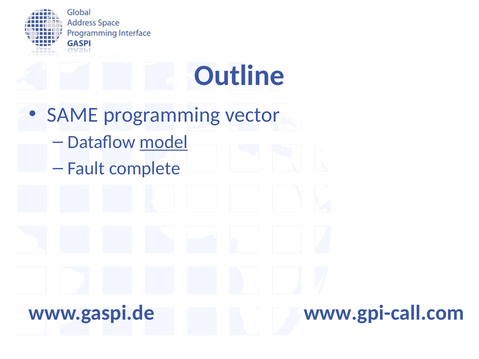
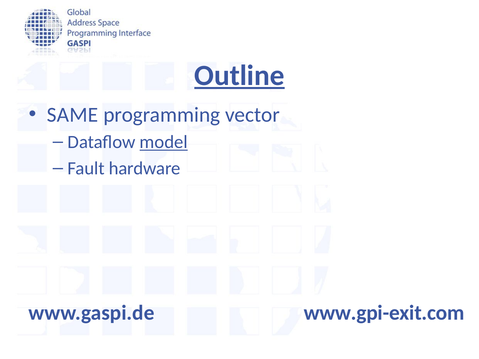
Outline underline: none -> present (239, 75)
complete: complete -> hardware (145, 168)
www.gpi-call.com: www.gpi-call.com -> www.gpi-exit.com (384, 313)
